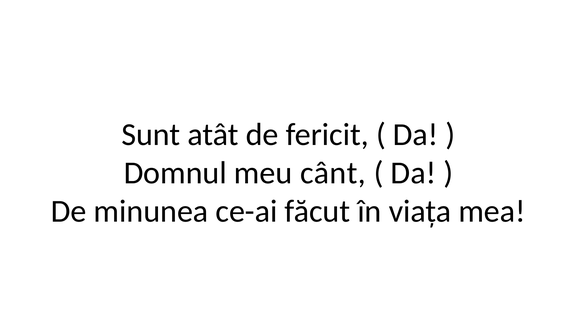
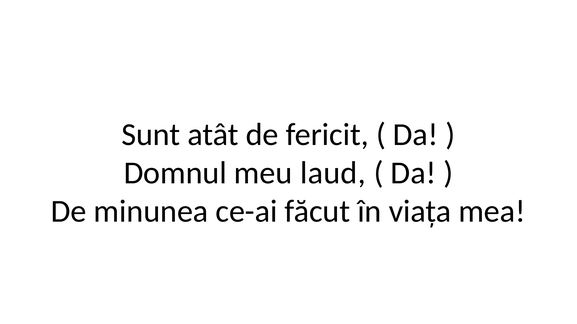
cânt: cânt -> laud (333, 173)
